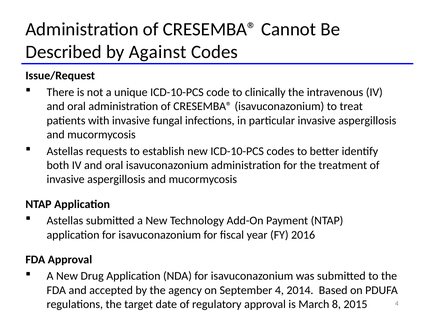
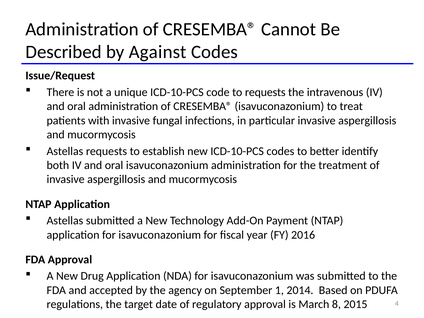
to clinically: clinically -> requests (265, 92)
September 4: 4 -> 1 (279, 290)
